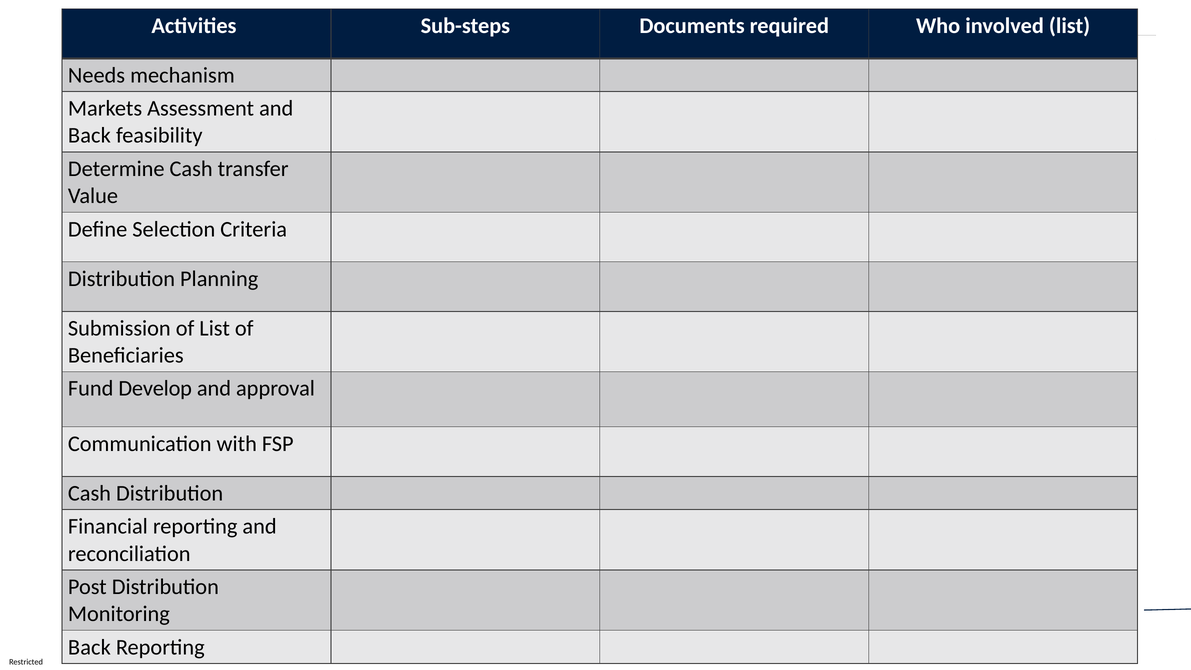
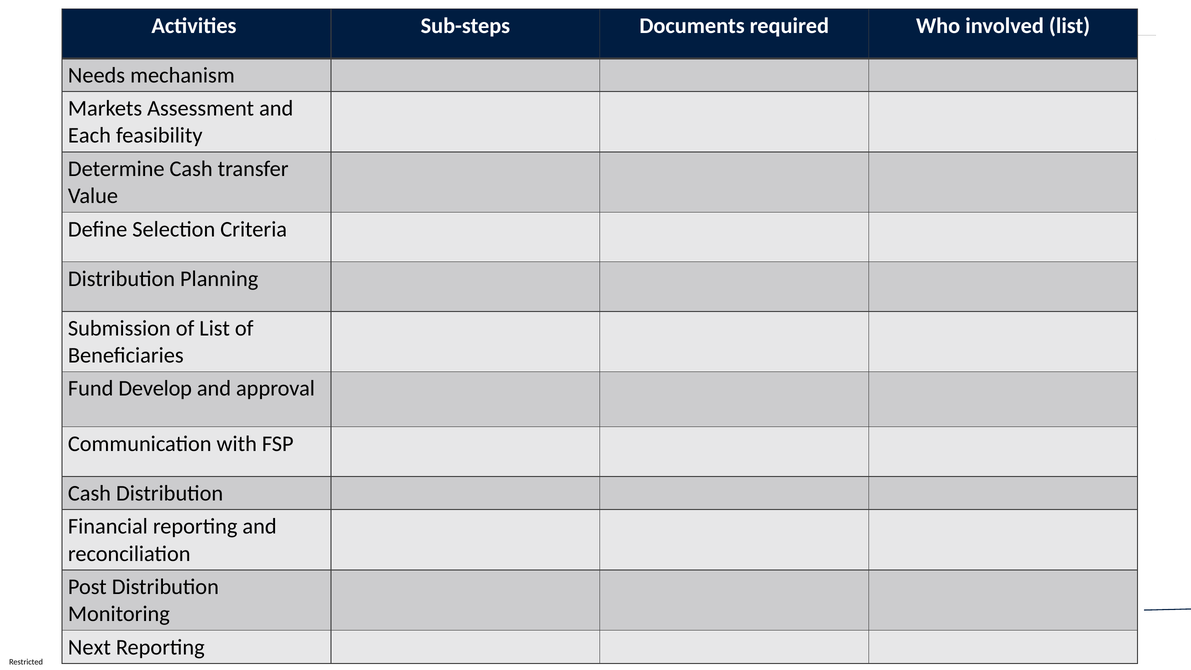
Back: Back -> Each (89, 136)
Back: Back -> Next (89, 647)
